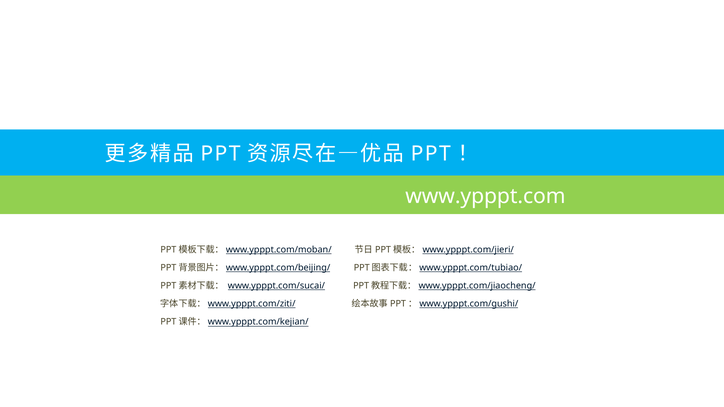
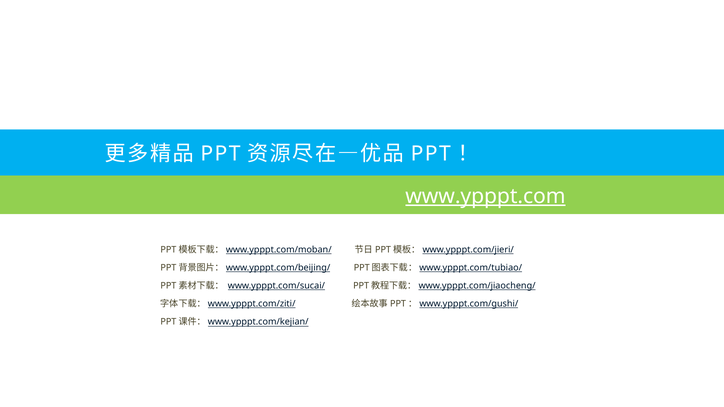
www.ypppt.com underline: none -> present (485, 196)
